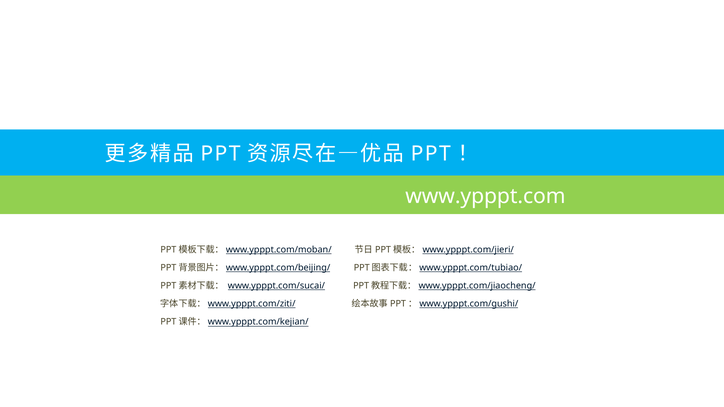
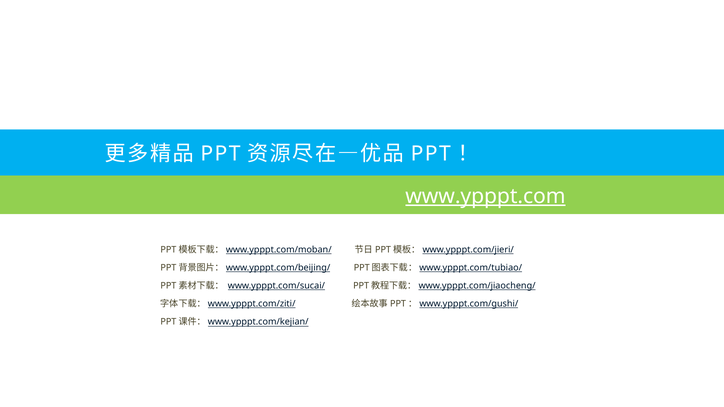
www.ypppt.com underline: none -> present (485, 196)
